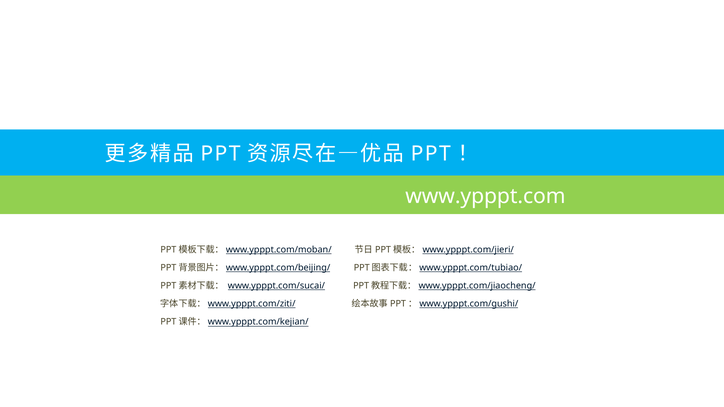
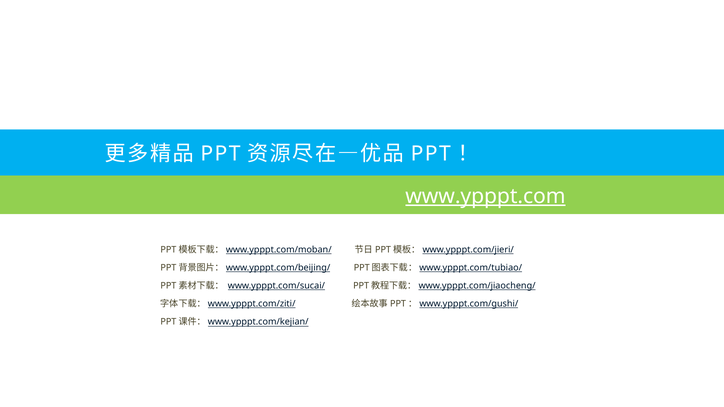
www.ypppt.com underline: none -> present (485, 196)
